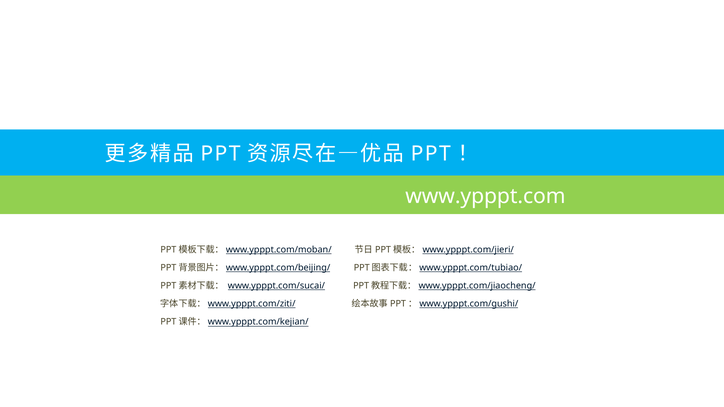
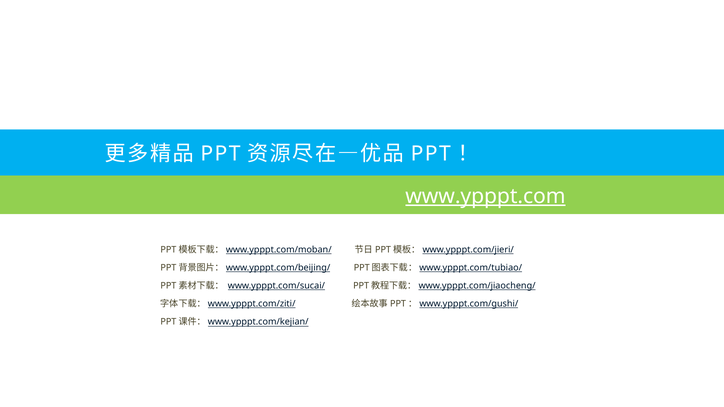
www.ypppt.com underline: none -> present (485, 196)
